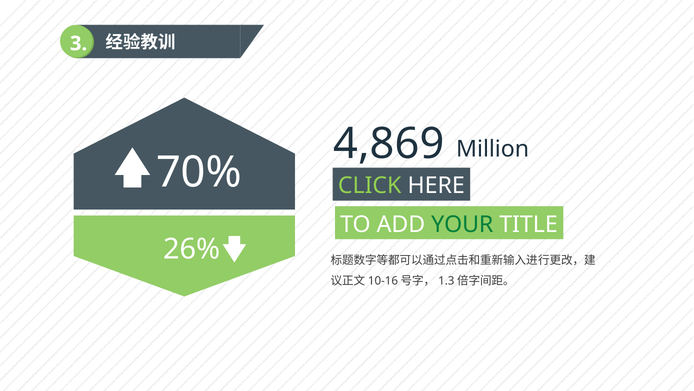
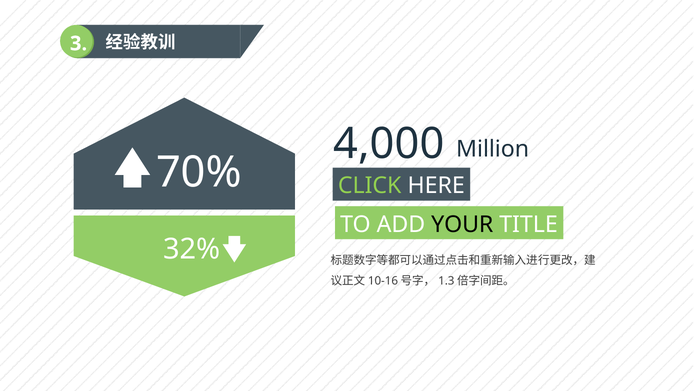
4,869: 4,869 -> 4,000 (389, 143)
YOUR colour: green -> black (462, 224)
26%: 26% -> 32% (192, 249)
